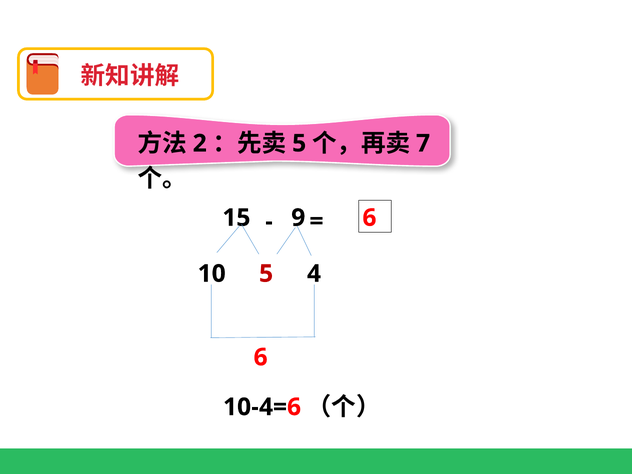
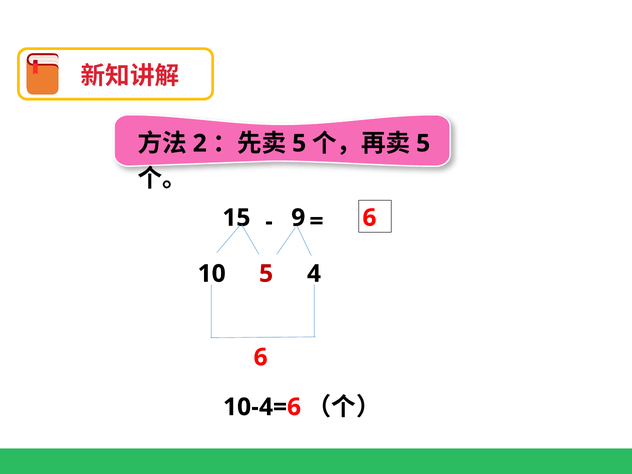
7: 7 -> 5 (423, 143)
